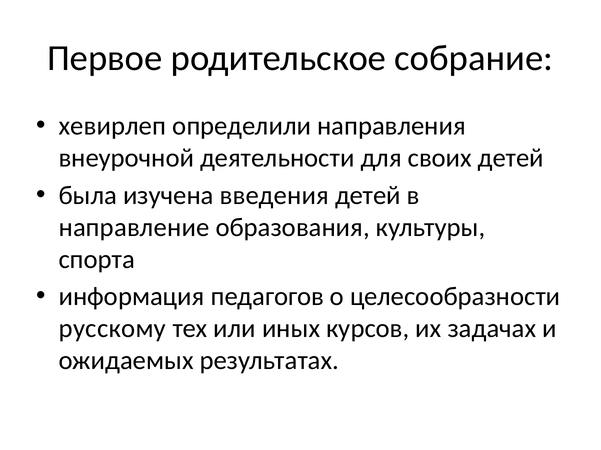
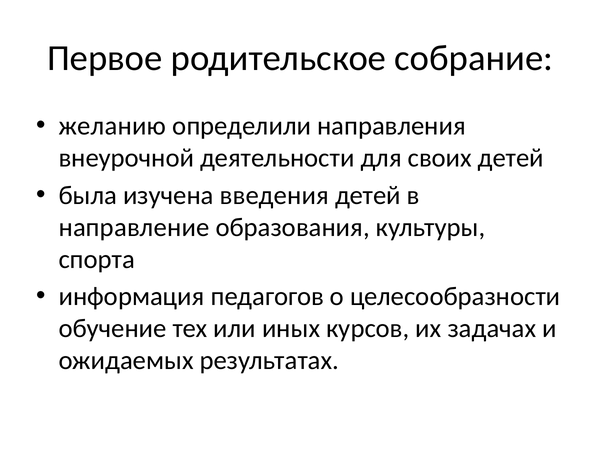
хевирлеп: хевирлеп -> желанию (112, 126)
русскому: русскому -> обучение (113, 329)
